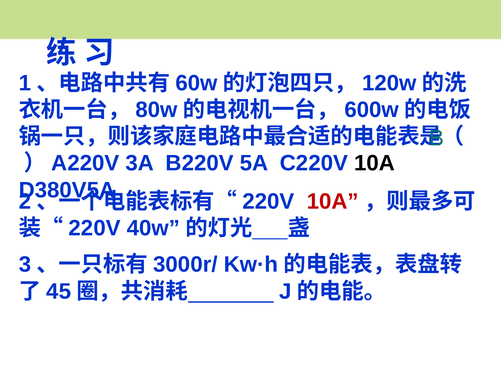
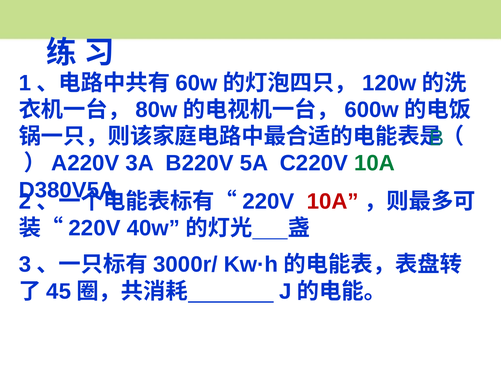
10A colour: black -> green (375, 163)
